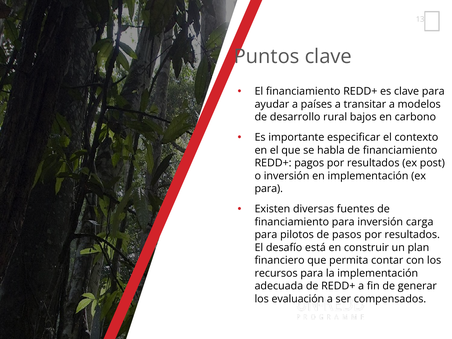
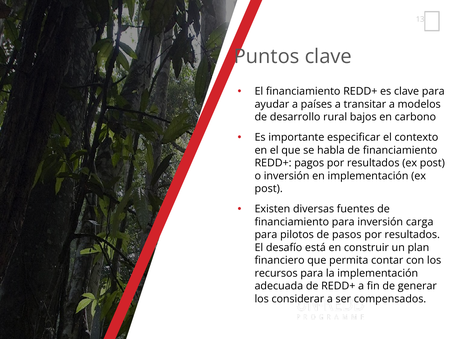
para: para -> post (269, 189)
evaluación: evaluación -> considerar (298, 299)
